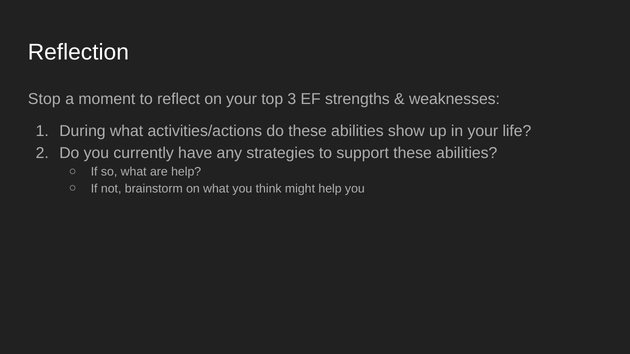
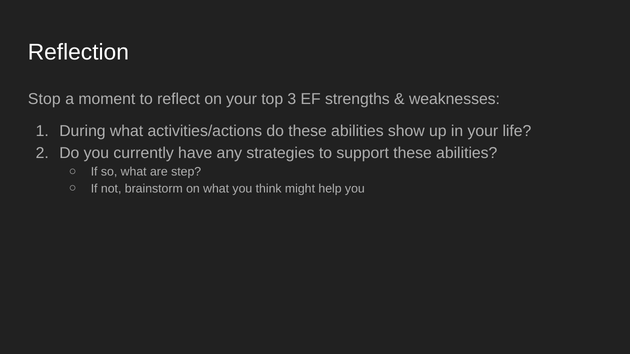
are help: help -> step (186, 172)
